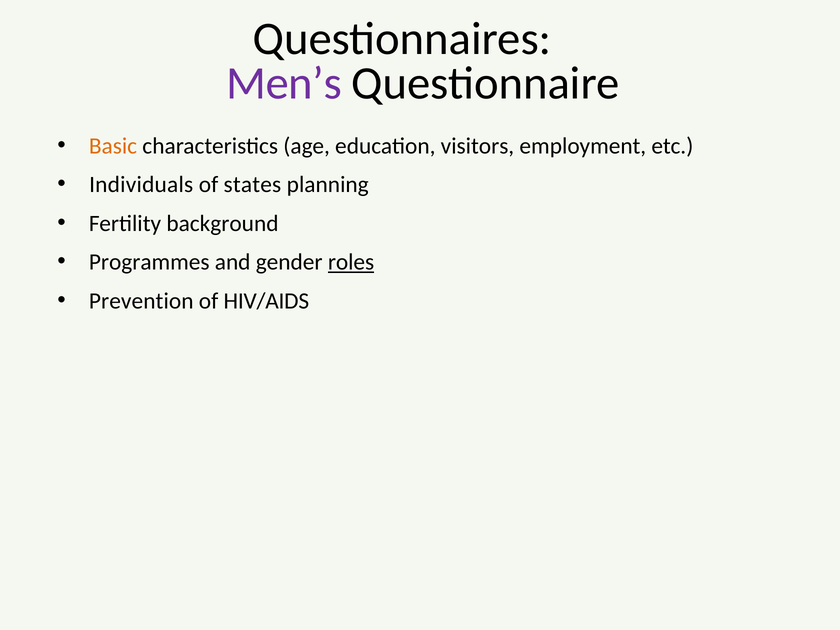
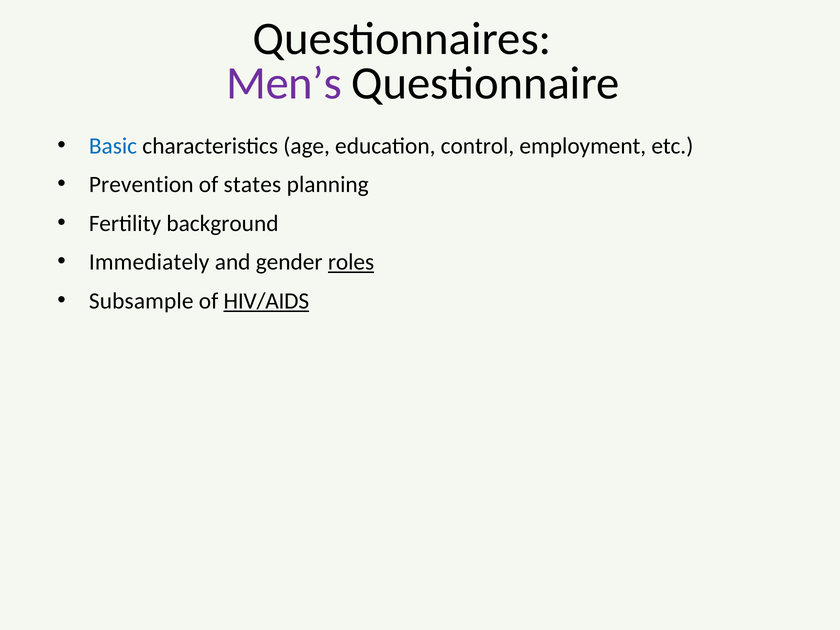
Basic colour: orange -> blue (113, 146)
visitors: visitors -> control (477, 146)
Individuals: Individuals -> Prevention (141, 185)
Programmes: Programmes -> Immediately (149, 262)
Prevention: Prevention -> Subsample (141, 301)
HIV/AIDS underline: none -> present (266, 301)
